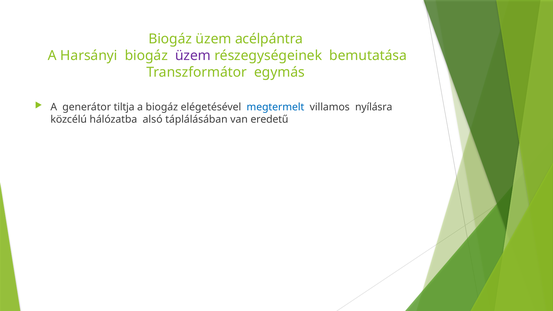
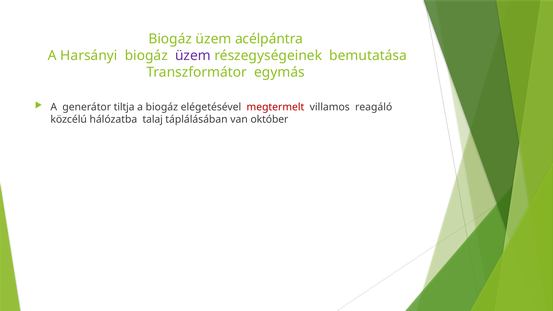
megtermelt colour: blue -> red (275, 107)
nyílásra: nyílásra -> reagáló (374, 107)
alsó: alsó -> talaj (153, 119)
eredetű: eredetű -> október (269, 119)
